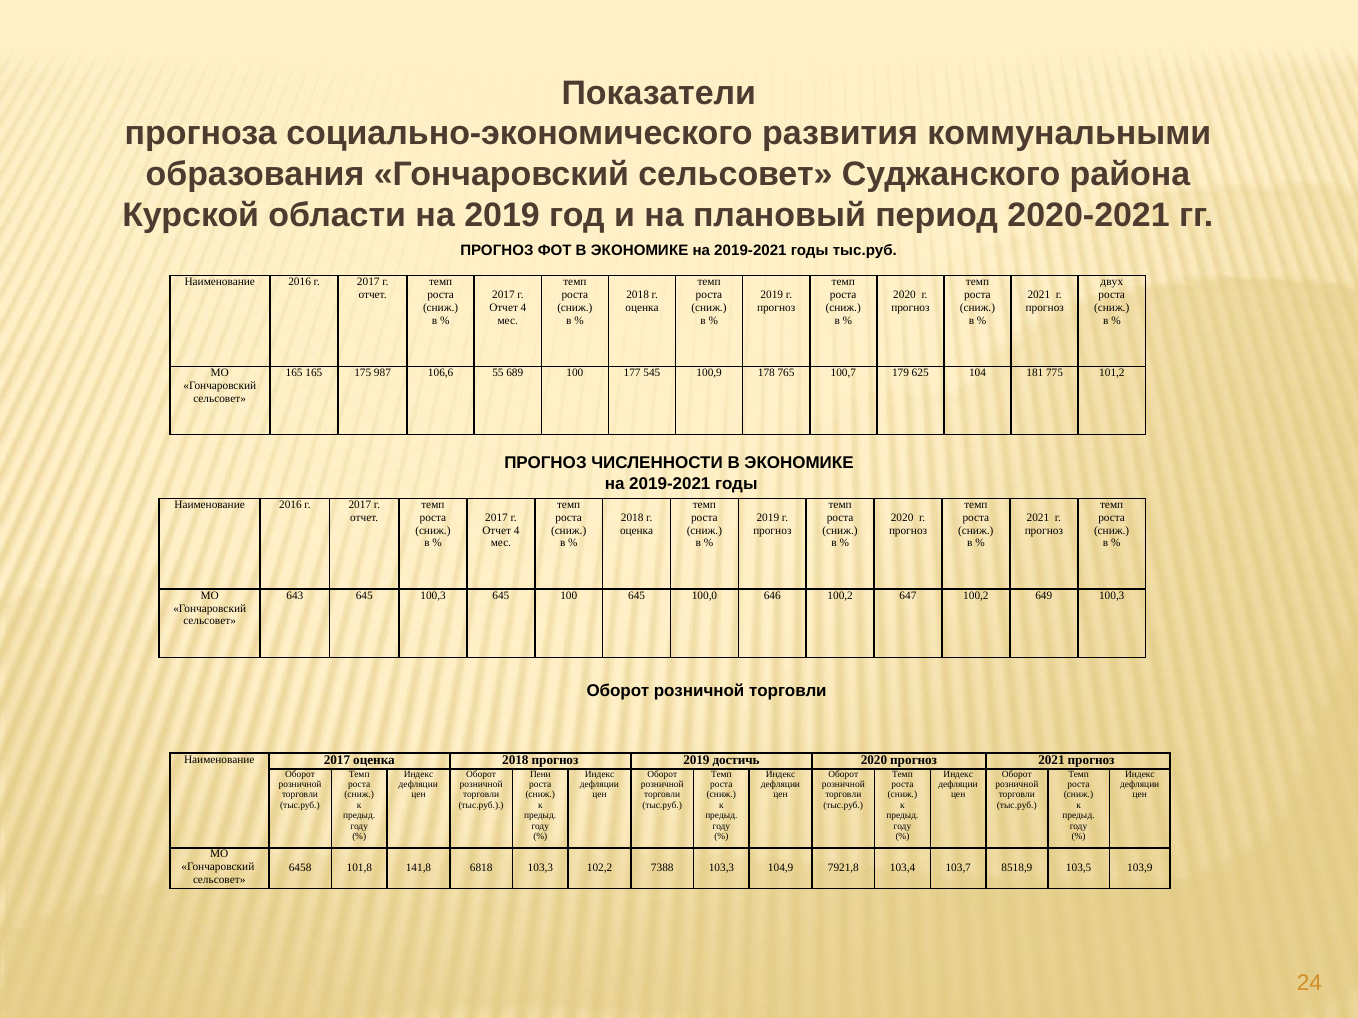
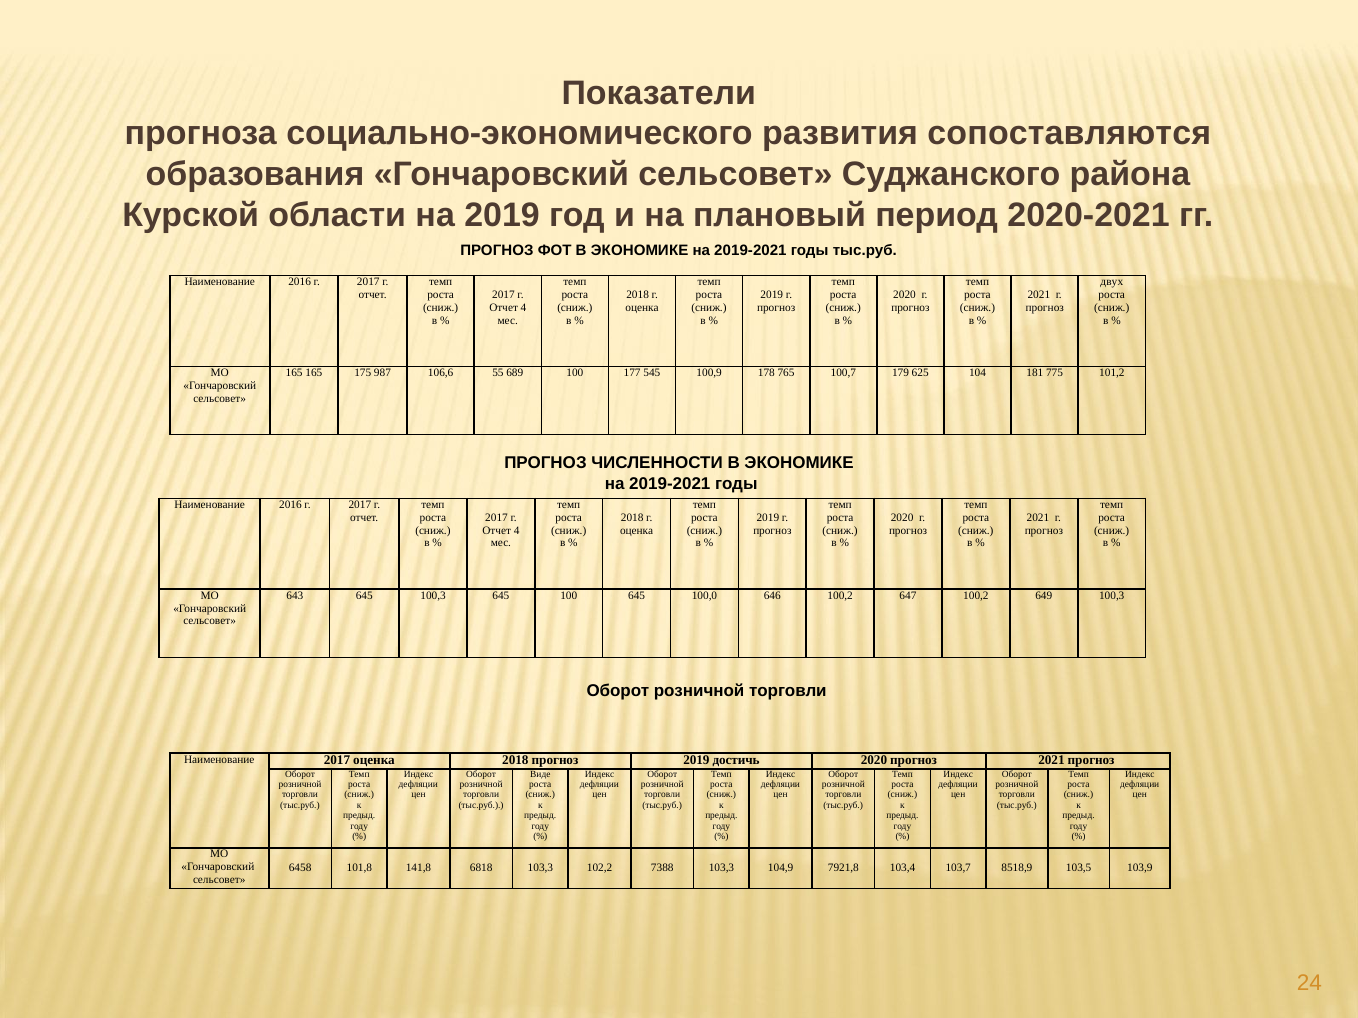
коммунальными: коммунальными -> сопоставляются (1069, 134)
Пени: Пени -> Виде (540, 774)
